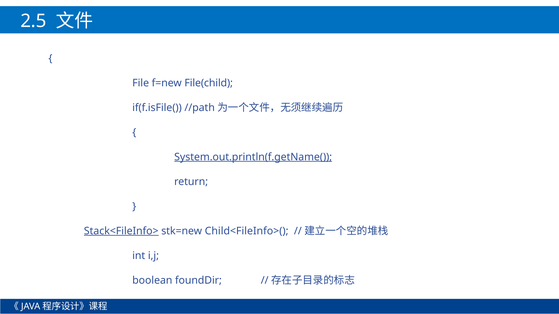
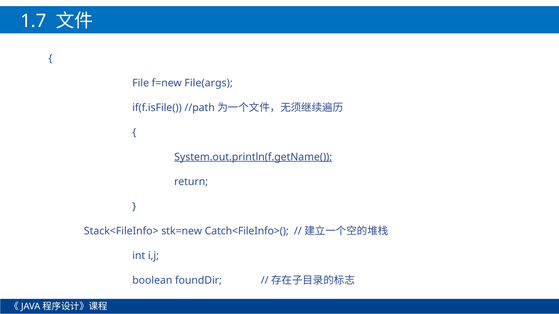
2.5: 2.5 -> 1.7 (33, 21)
File(child: File(child -> File(args (209, 83)
Stack<FileInfo> underline: present -> none (121, 231)
Child<FileInfo>(: Child<FileInfo>( -> Catch<FileInfo>( (247, 231)
